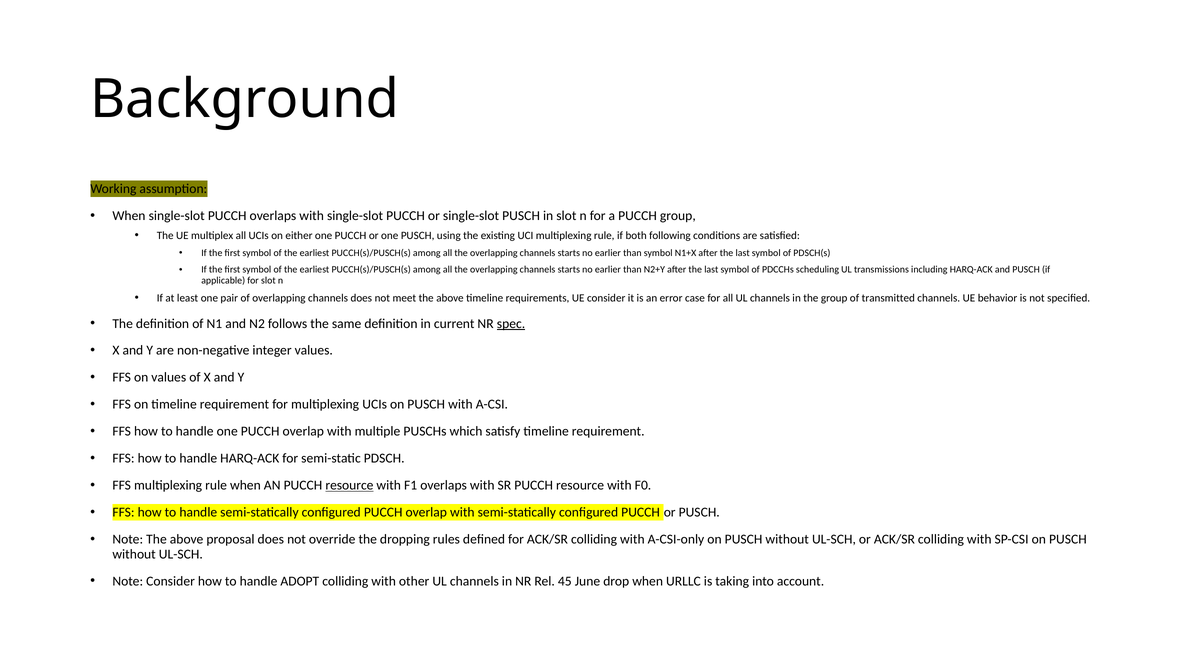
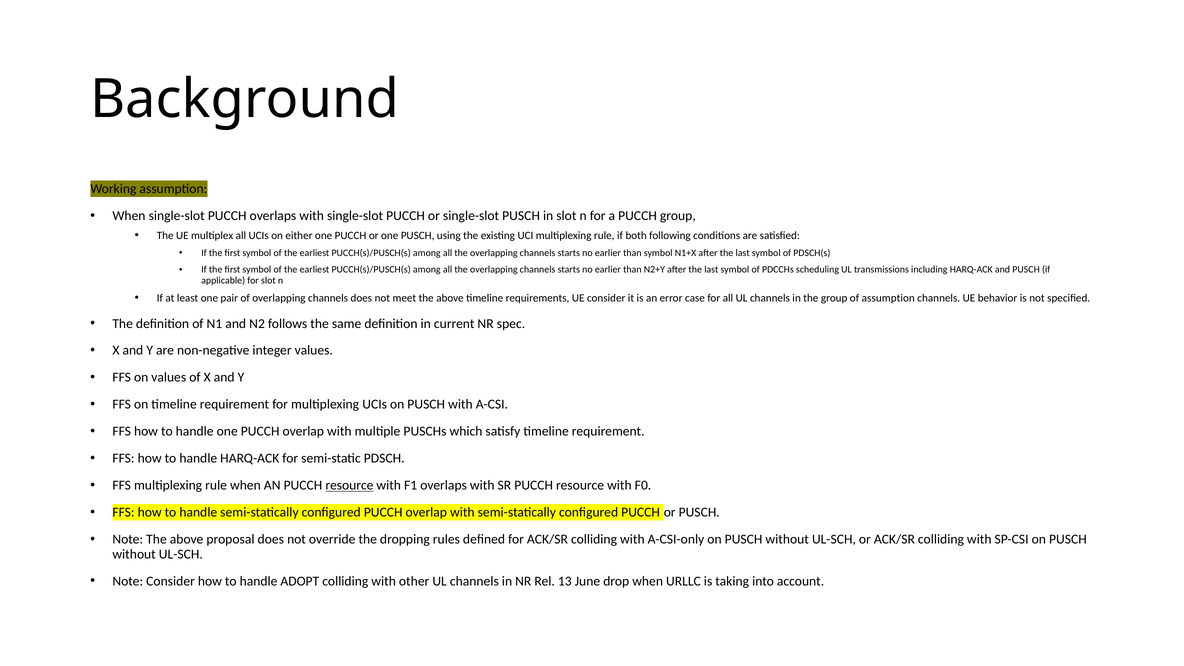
of transmitted: transmitted -> assumption (888, 298)
spec underline: present -> none (511, 324)
45: 45 -> 13 (565, 581)
